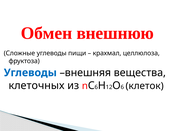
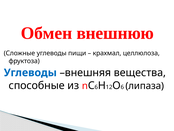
клеточных: клеточных -> способные (37, 85)
клеток: клеток -> липаза (145, 86)
